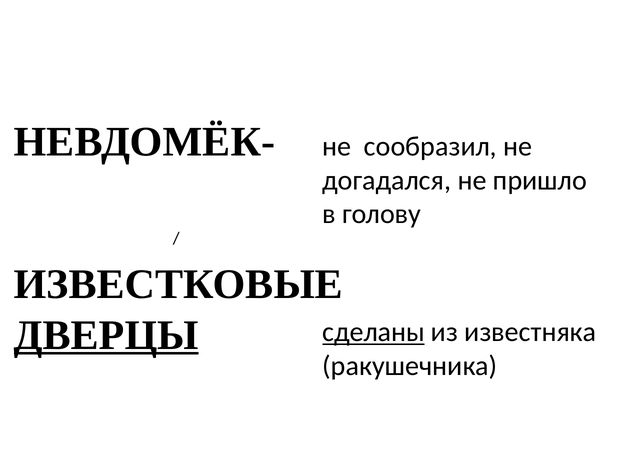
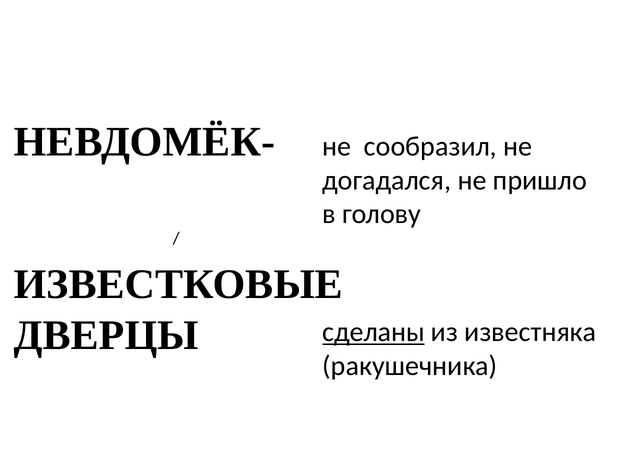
ДВЕРЦЫ underline: present -> none (106, 335)
